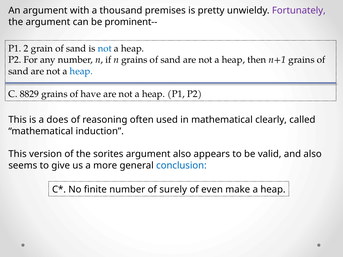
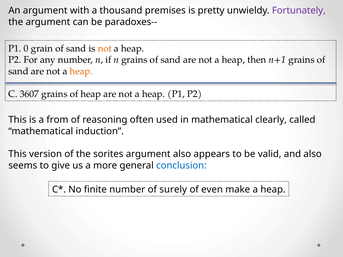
prominent--: prominent-- -> paradoxes-- (131, 22)
2: 2 -> 0 (26, 48)
not colour: blue -> orange (105, 48)
heap colour: blue -> orange (81, 71)
8829: 8829 -> 3607 (29, 94)
of have: have -> heap (91, 94)
does: does -> from (57, 120)
